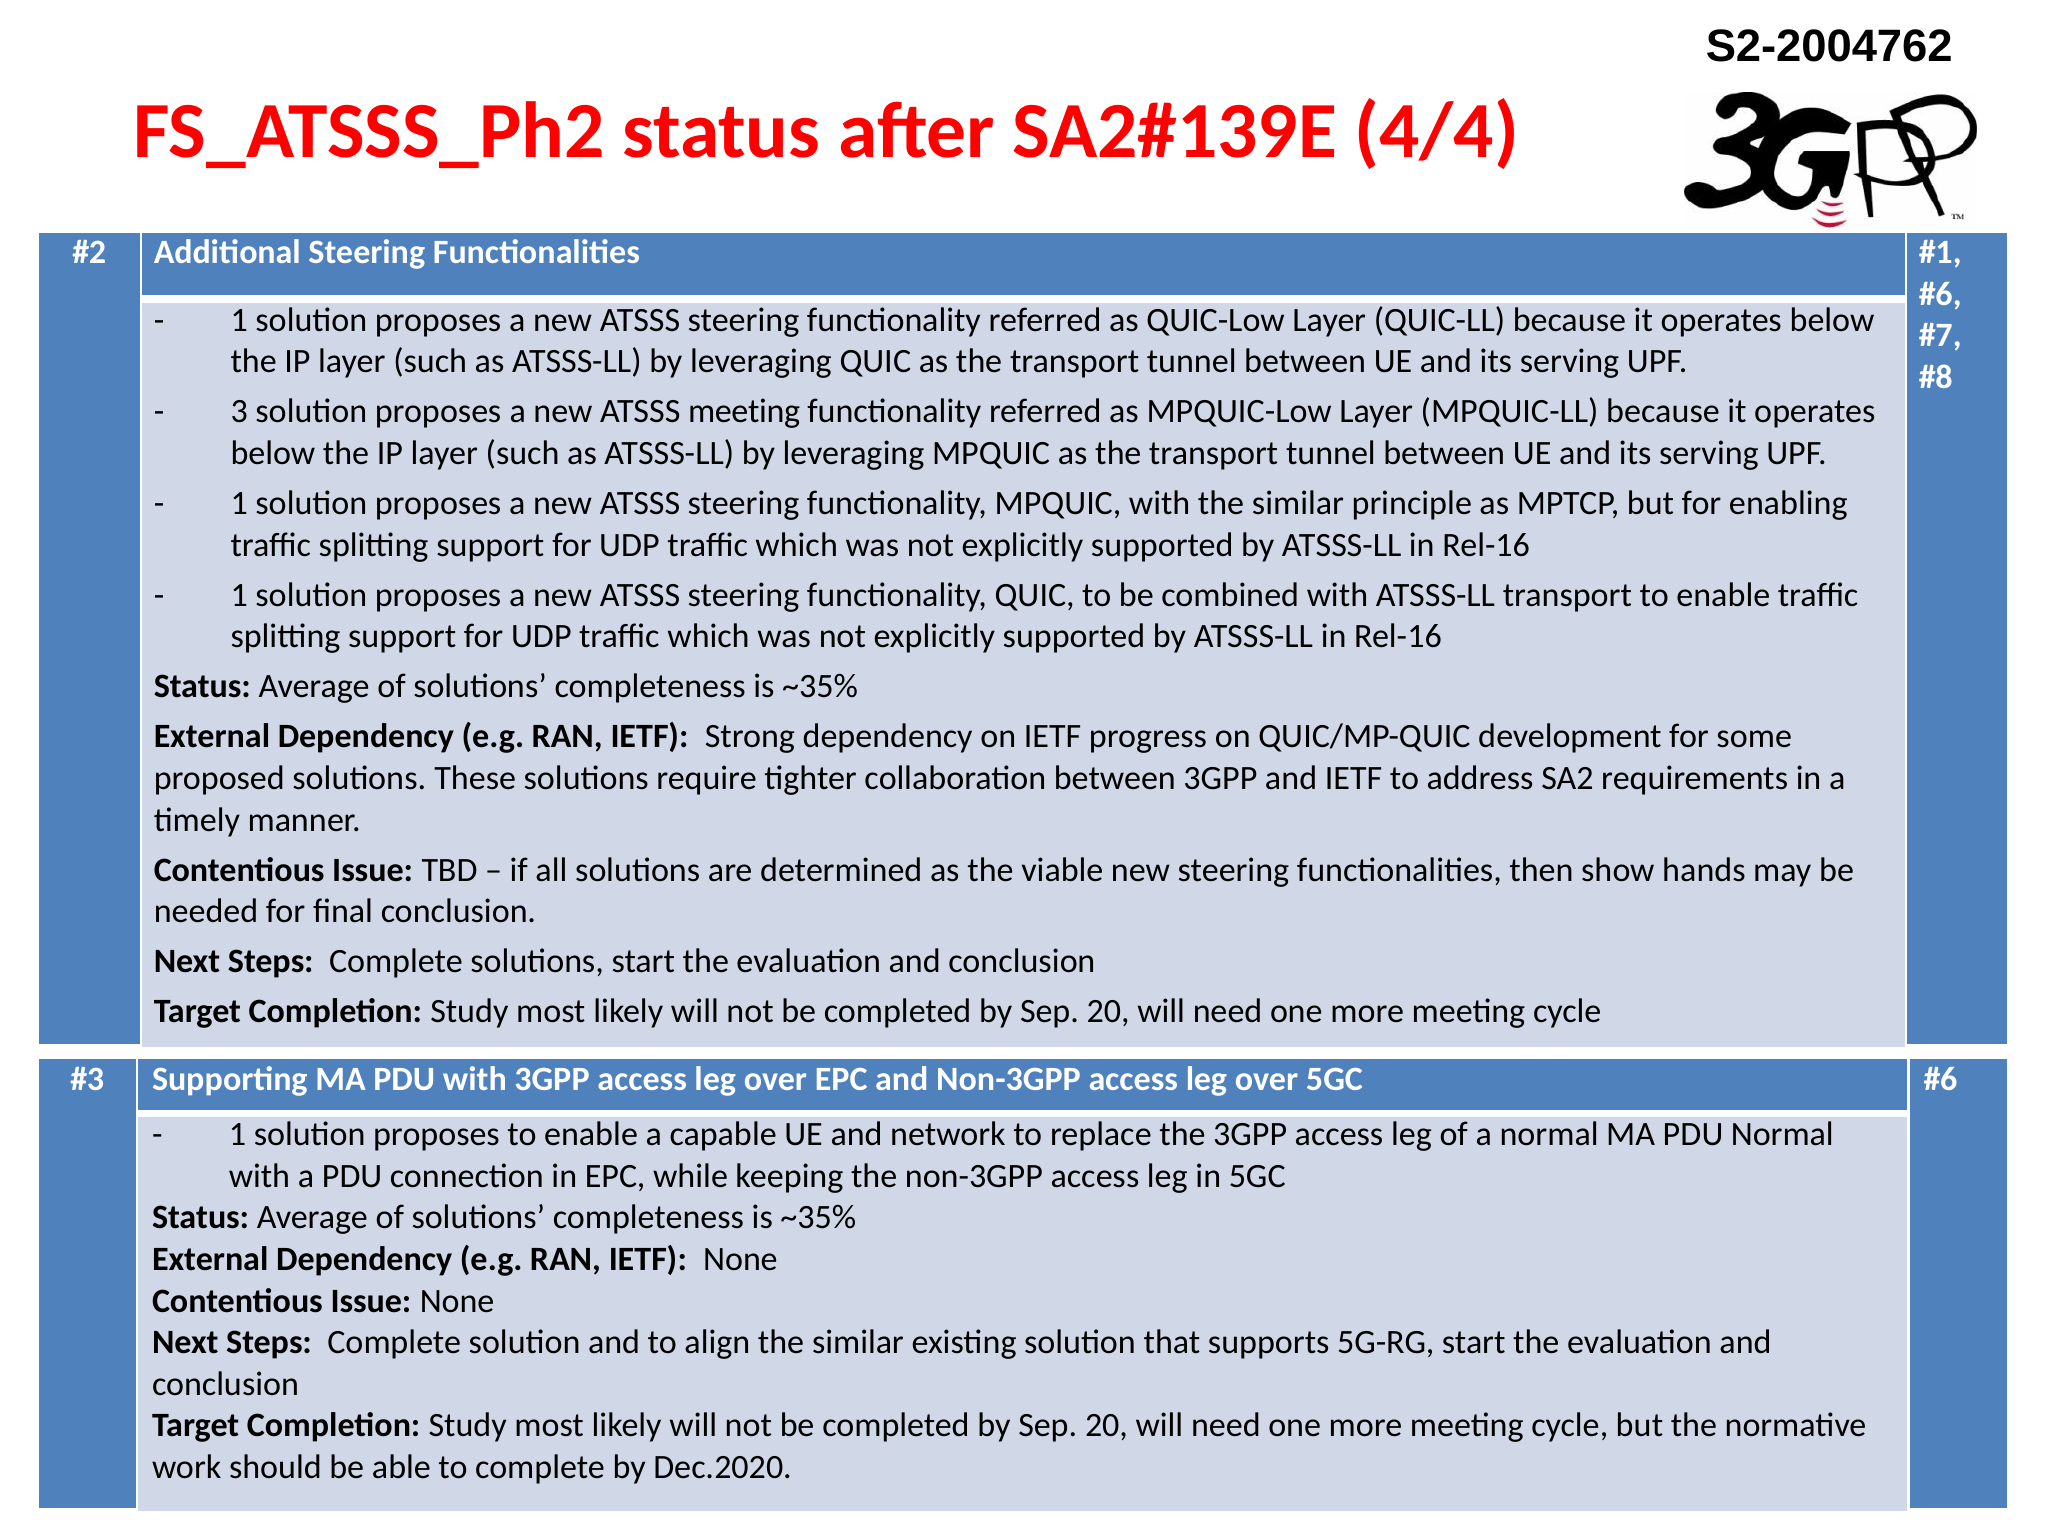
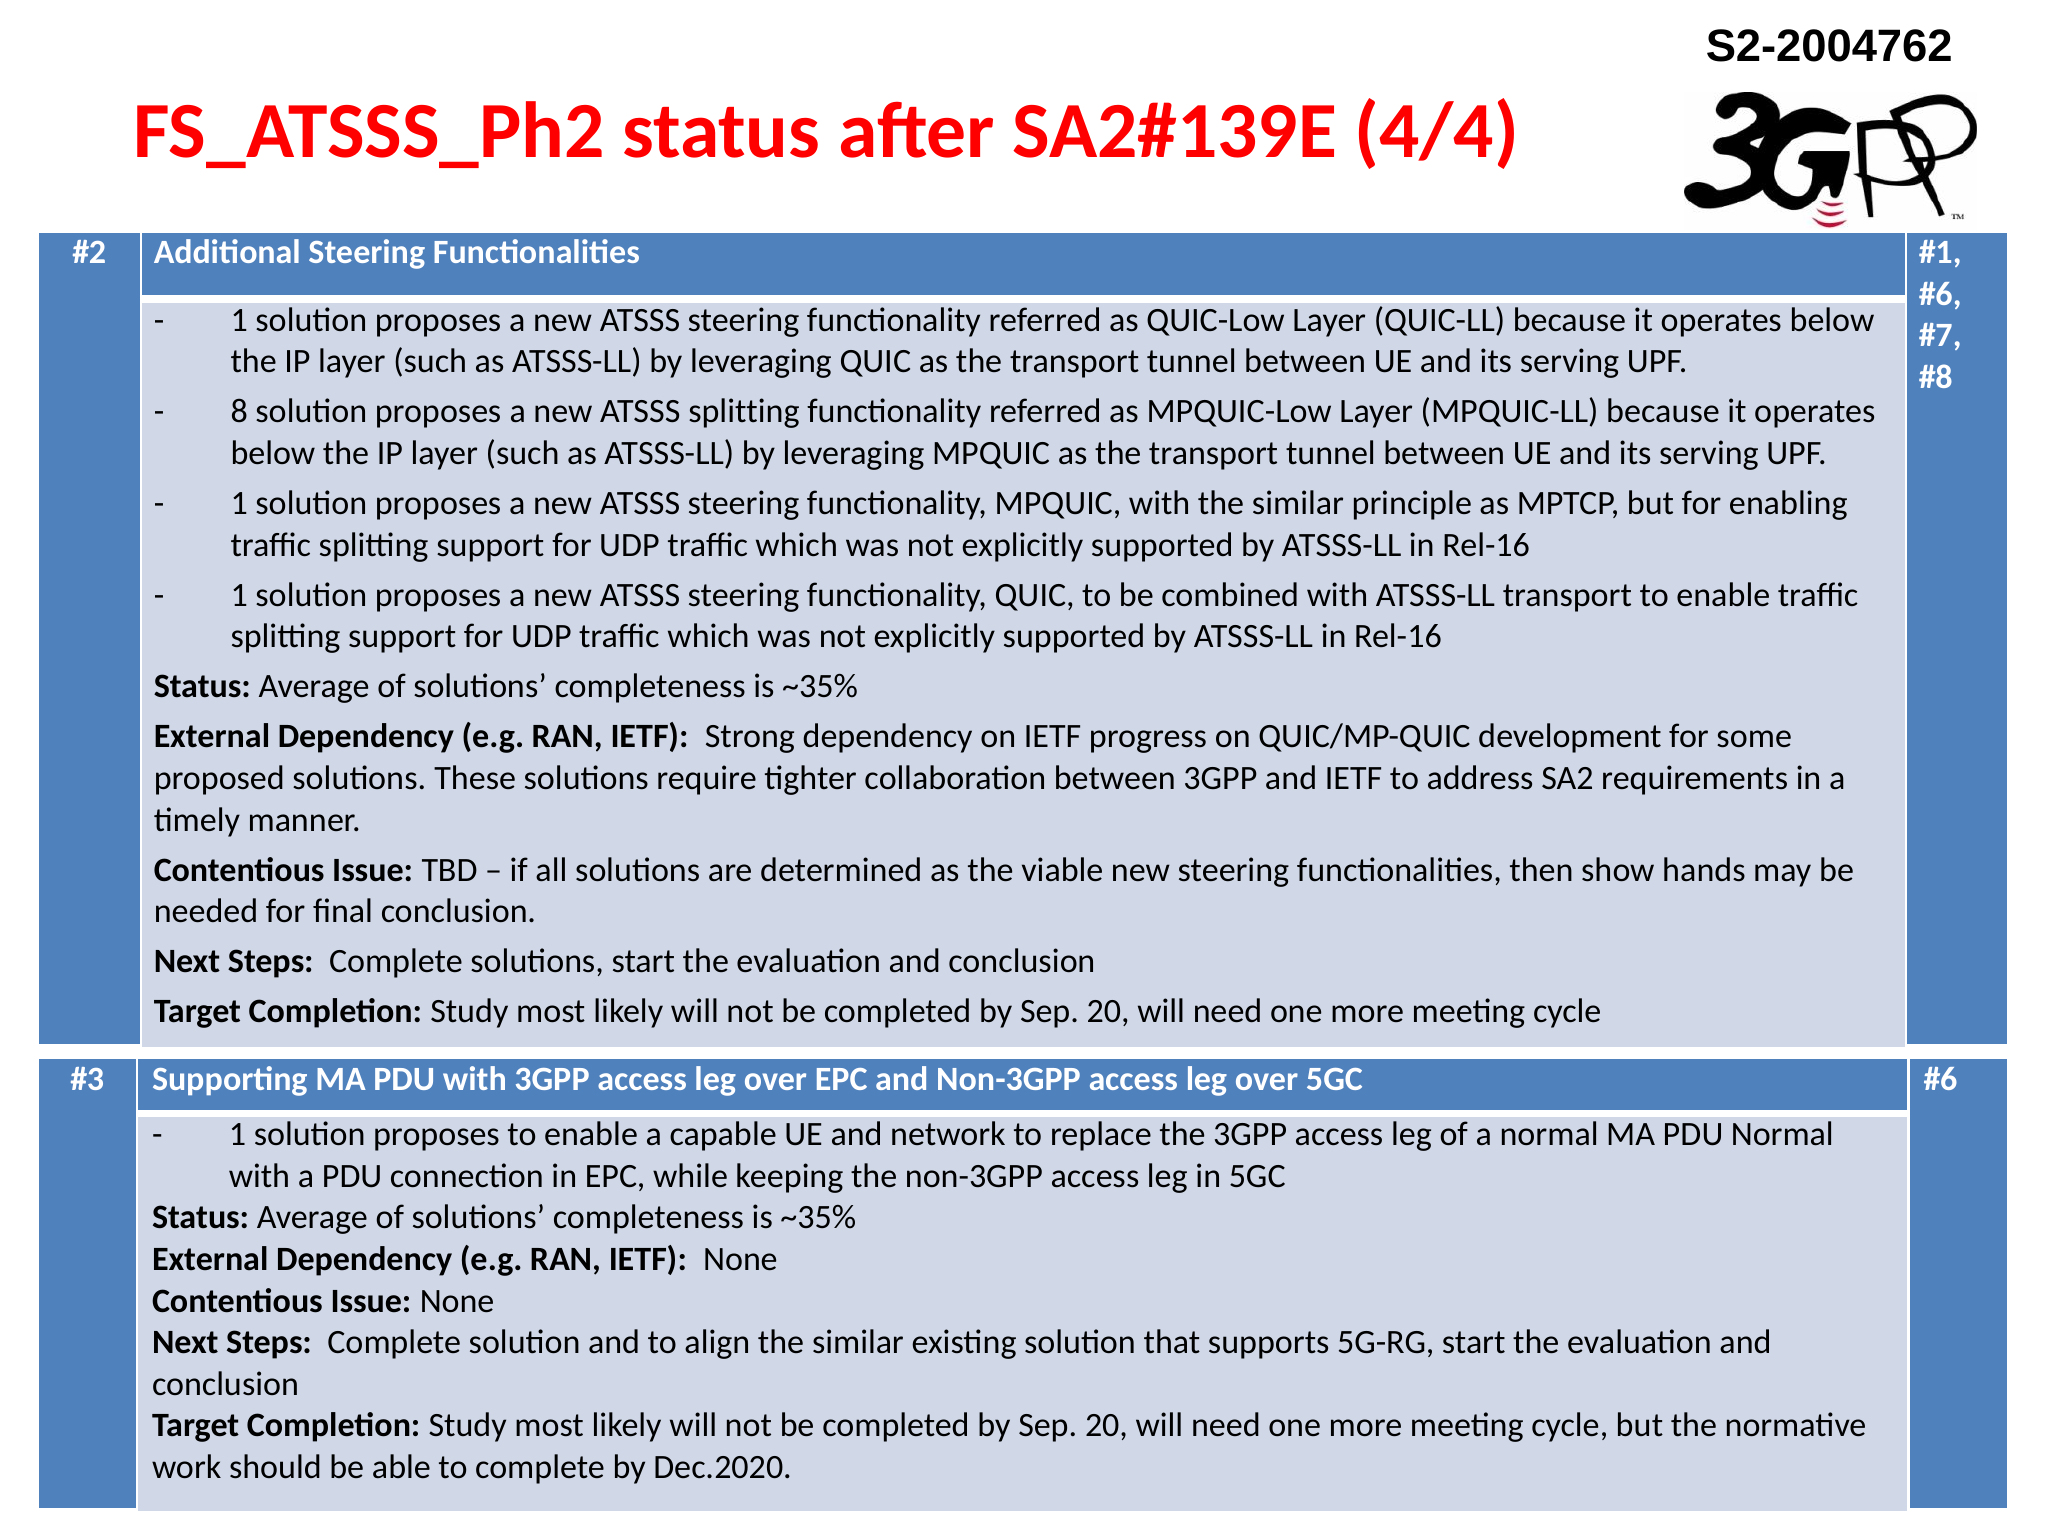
3: 3 -> 8 (239, 412)
ATSSS meeting: meeting -> splitting (744, 412)
